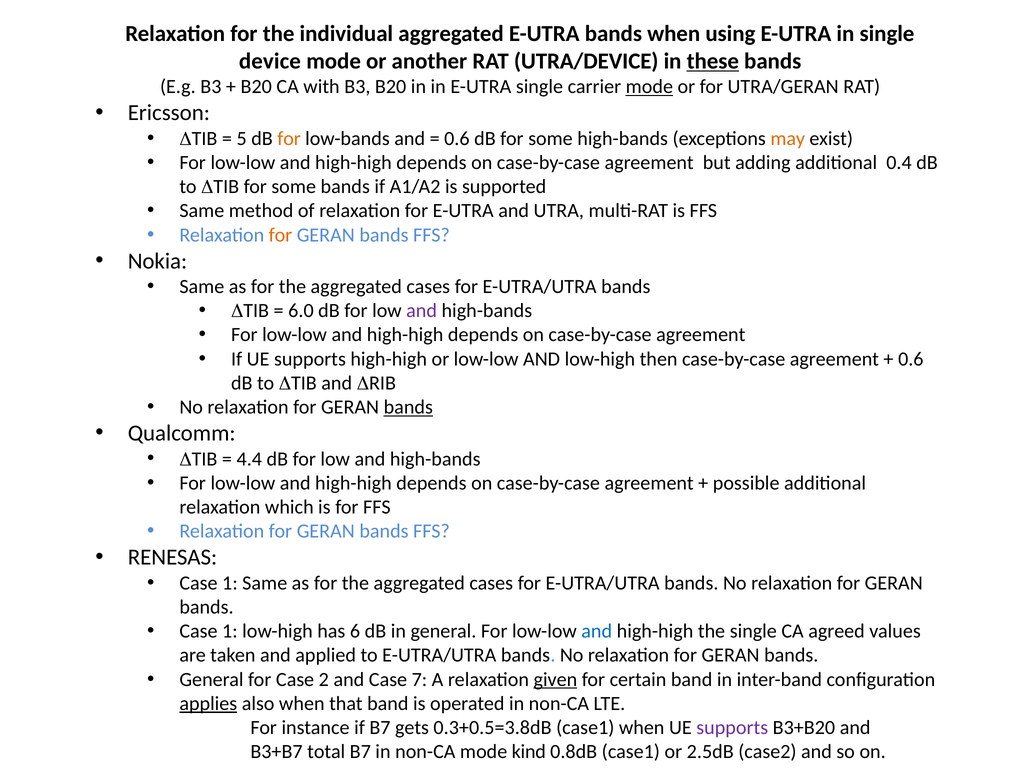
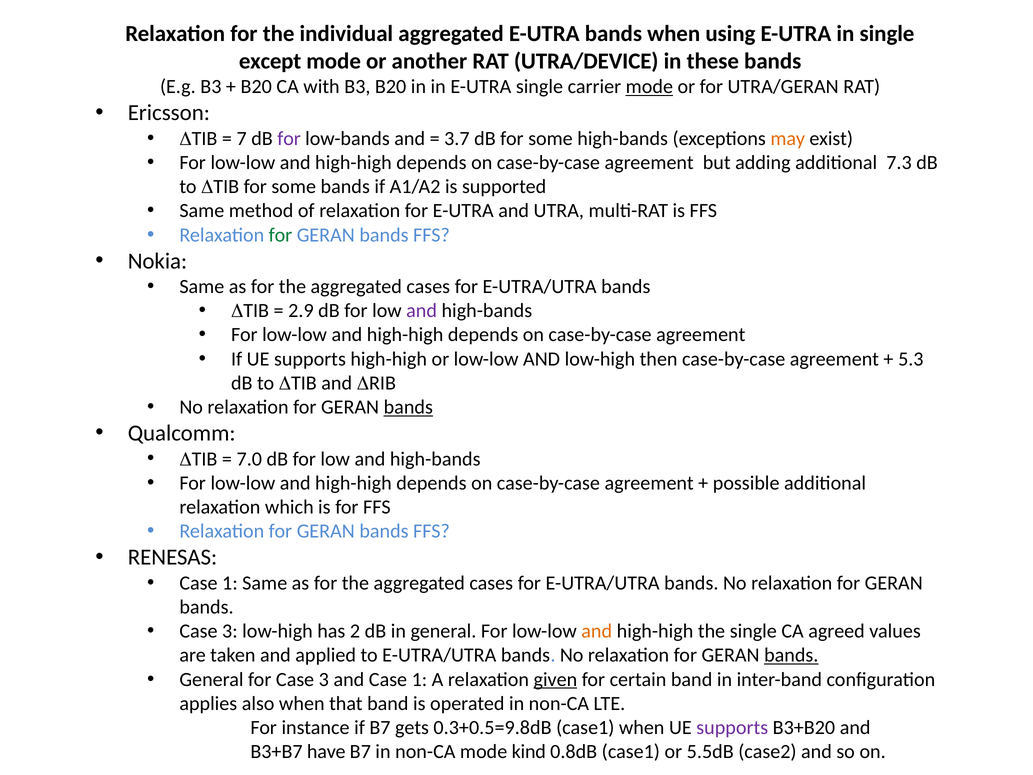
device: device -> except (270, 61)
these underline: present -> none (713, 61)
5: 5 -> 7 (242, 138)
for colour: orange -> purple (289, 138)
0.6: 0.6 -> 3.7 (457, 138)
0.4: 0.4 -> 7.3 (899, 163)
for colour: orange -> green (280, 235)
6.0: 6.0 -> 2.9 (301, 311)
0.6: 0.6 -> 5.3 (911, 359)
4.4: 4.4 -> 7.0 (249, 459)
1: 1 -> 3 (230, 631)
6: 6 -> 2 (355, 631)
and colour: blue -> orange (597, 631)
bands underline: none -> present (791, 655)
for Case 2: 2 -> 3 (324, 679)
and Case 7: 7 -> 1 (419, 679)
applies underline: present -> none (208, 703)
0.3+0.5=3.8dB: 0.3+0.5=3.8dB -> 0.3+0.5=9.8dB (493, 727)
total: total -> have (326, 752)
2.5dB: 2.5dB -> 5.5dB (710, 752)
